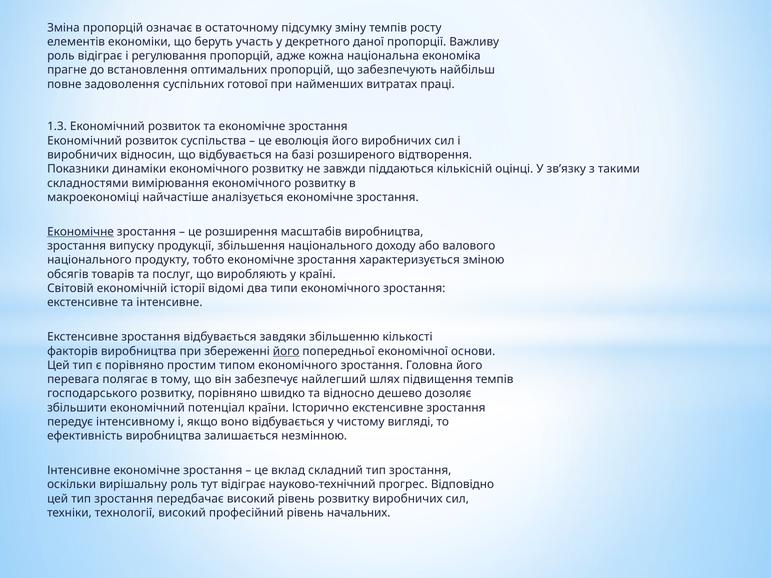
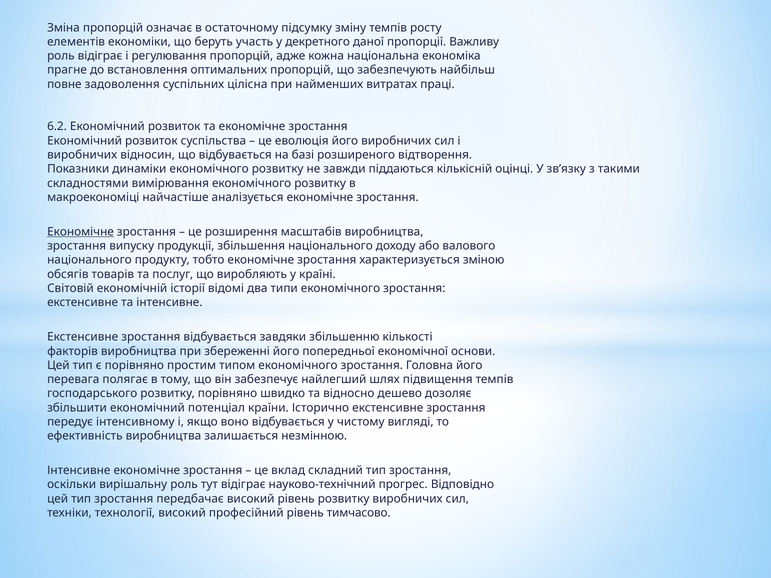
готової: готової -> цілісна (247, 84)
1.3: 1.3 -> 6.2 (57, 127)
його underline: present -> none (286, 351)
начальних: начальних -> тимчасово (359, 513)
